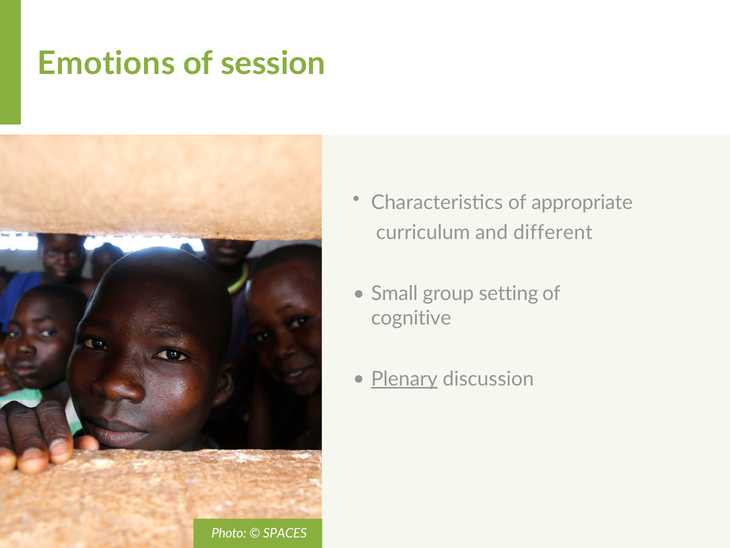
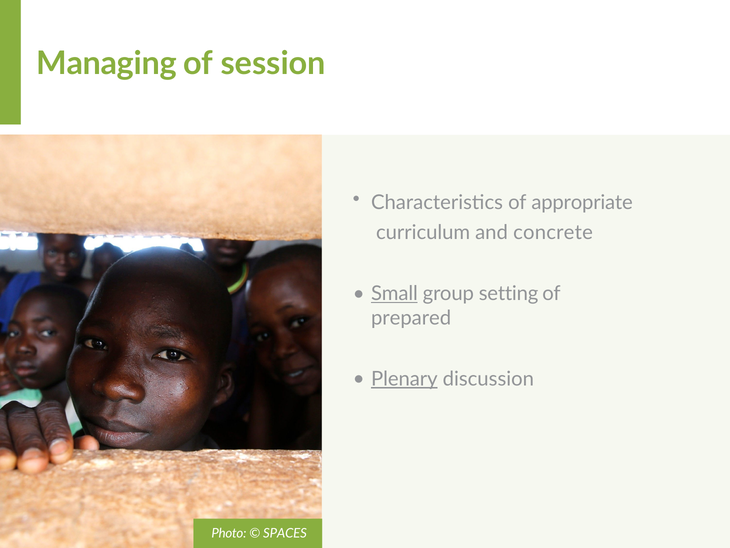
Emotions: Emotions -> Managing (107, 64)
different: different -> concrete (553, 233)
Small underline: none -> present (394, 293)
cognitive: cognitive -> prepared (411, 318)
